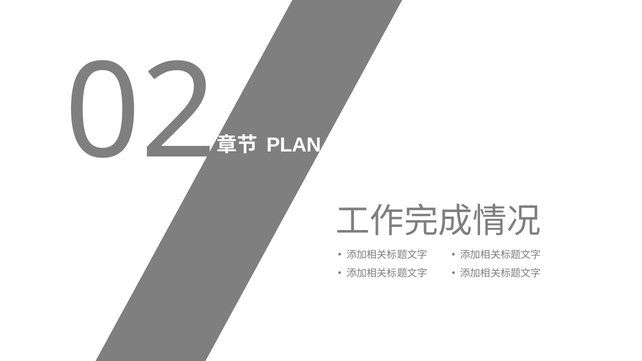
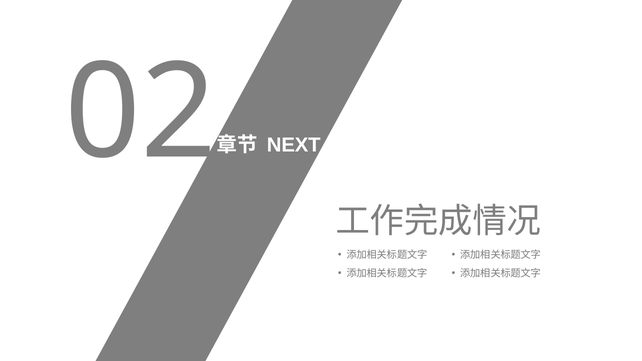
PLAN: PLAN -> NEXT (294, 145)
